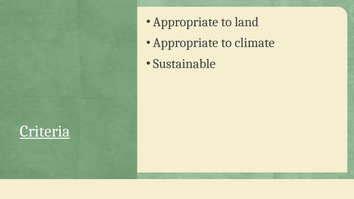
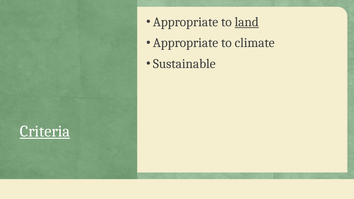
land underline: none -> present (247, 22)
